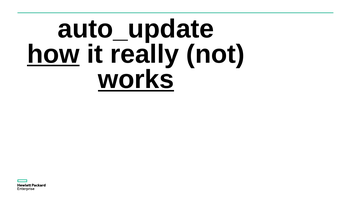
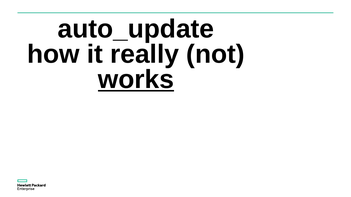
how underline: present -> none (53, 54)
